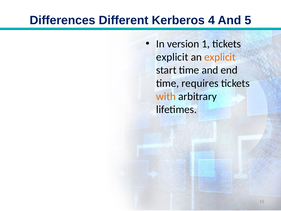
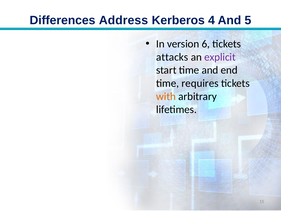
Different: Different -> Address (123, 20)
1: 1 -> 6 (206, 44)
explicit: explicit -> attacks (172, 57)
explicit colour: orange -> purple (220, 57)
